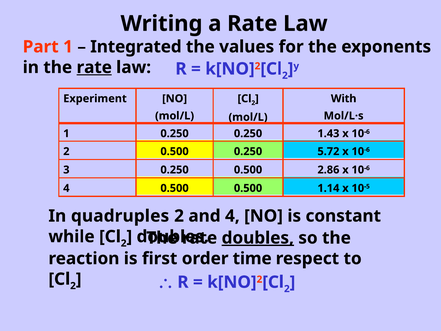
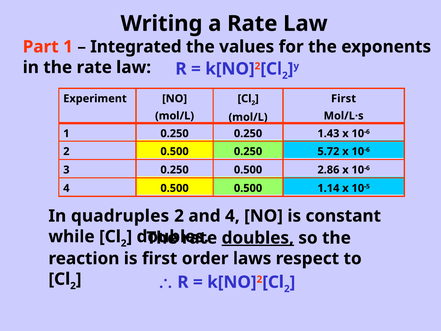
rate underline: present -> none (94, 67)
With: With -> First (344, 99)
time: time -> laws (252, 258)
